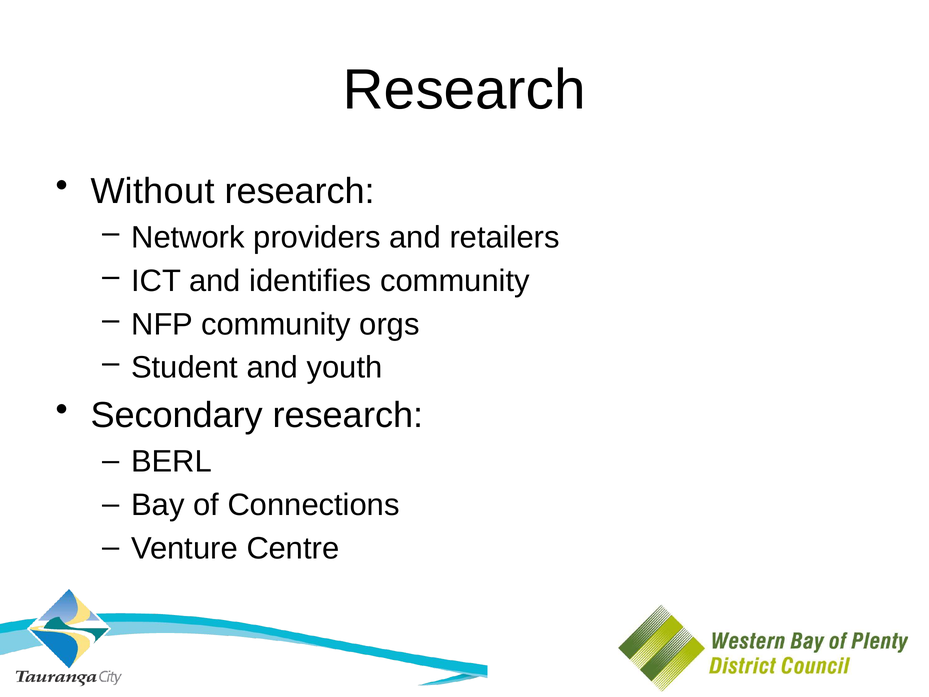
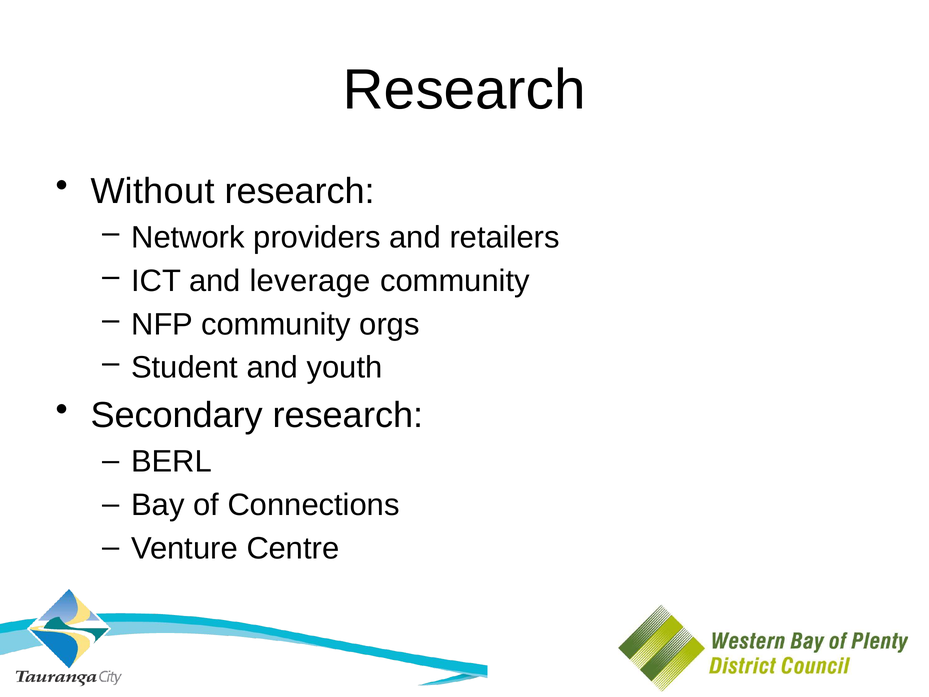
identifies: identifies -> leverage (310, 281)
